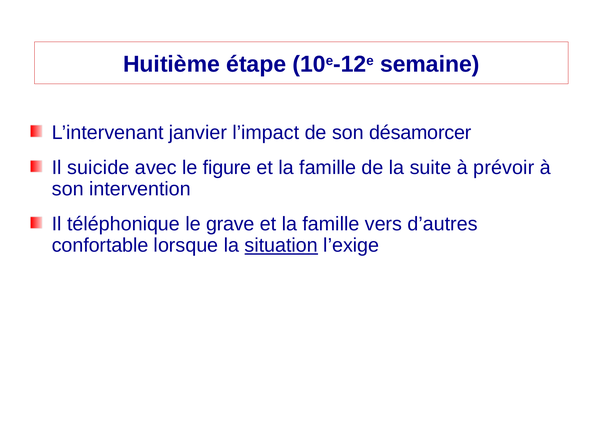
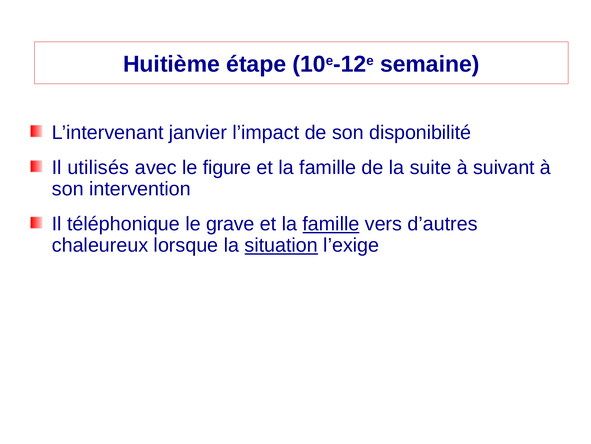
désamorcer: désamorcer -> disponibilité (420, 132)
suicide: suicide -> utilisés (98, 167)
prévoir: prévoir -> suivant (504, 167)
famille underline: none -> present (331, 224)
confortable: confortable -> chaleureux (100, 245)
